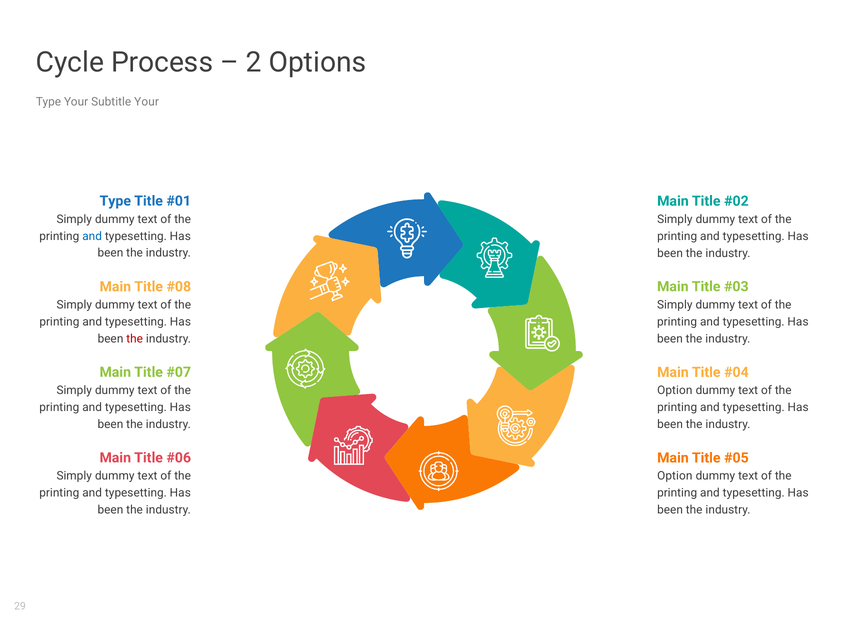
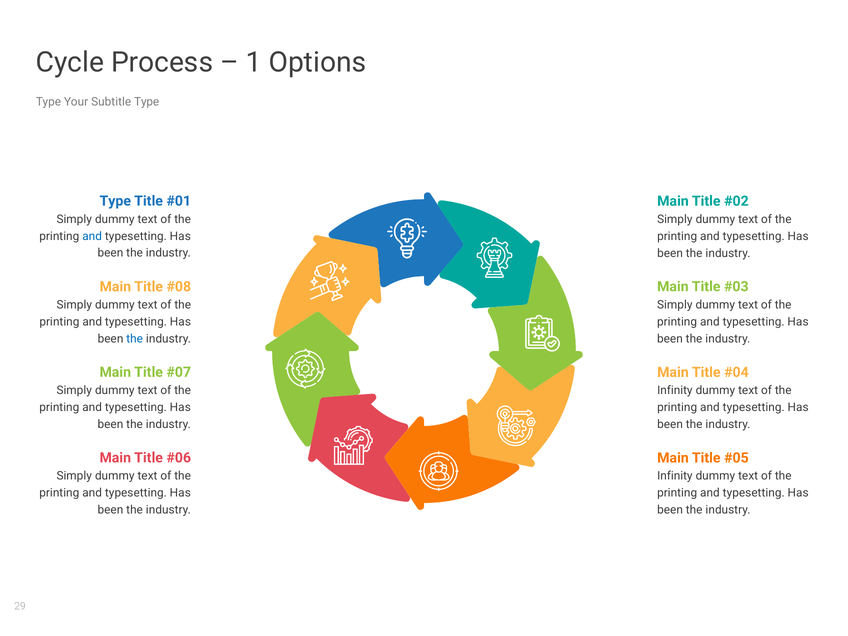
2: 2 -> 1 (254, 62)
Subtitle Your: Your -> Type (147, 102)
the colour: red -> blue (135, 339)
Option: Option -> Infinity (675, 390)
Option: Option -> Infinity (675, 476)
